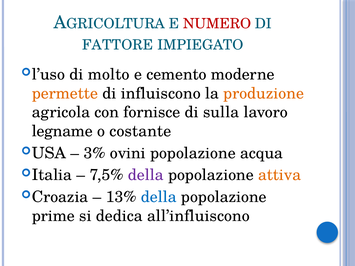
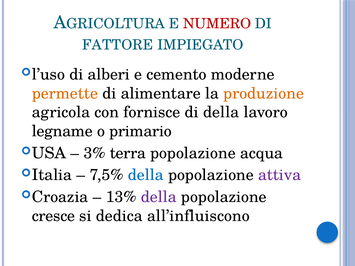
molto: molto -> alberi (109, 74)
influiscono: influiscono -> alimentare (161, 93)
di sulla: sulla -> della (221, 112)
costante: costante -> primario (140, 131)
ovini: ovini -> terra (128, 153)
della colour: purple -> blue (146, 175)
attiva colour: orange -> purple (280, 175)
della colour: blue -> purple (159, 197)
prime: prime -> cresce (53, 216)
